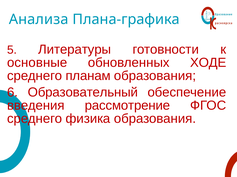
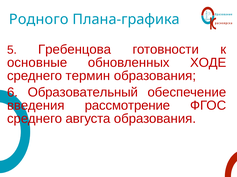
Анализа: Анализа -> Родного (39, 19)
Литературы: Литературы -> Гребенцова (75, 50)
планам: планам -> термин (88, 76)
физика: физика -> августа (88, 119)
